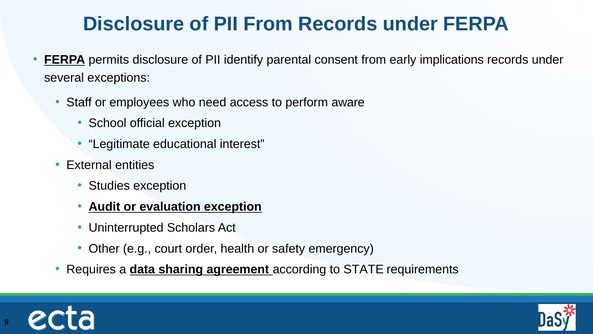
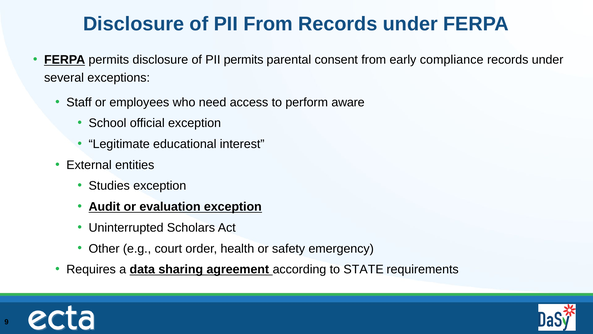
PII identify: identify -> permits (244, 60)
implications: implications -> compliance (452, 60)
